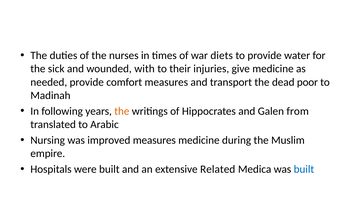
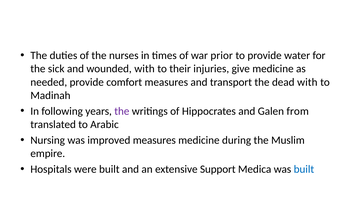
diets: diets -> prior (222, 55)
dead poor: poor -> with (307, 82)
the colour: orange -> purple (122, 111)
Related: Related -> Support (218, 169)
